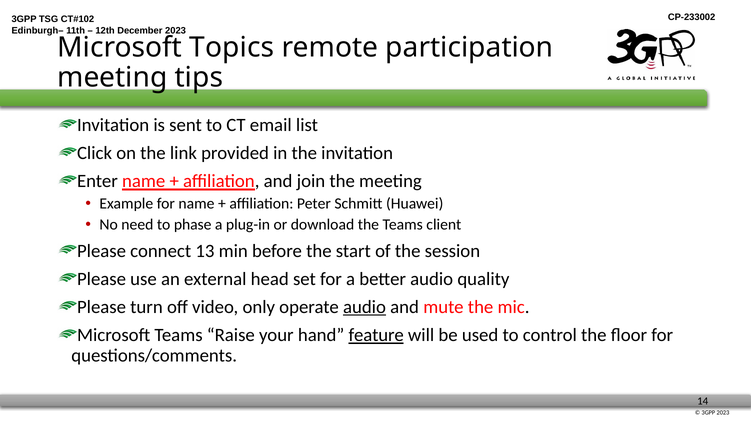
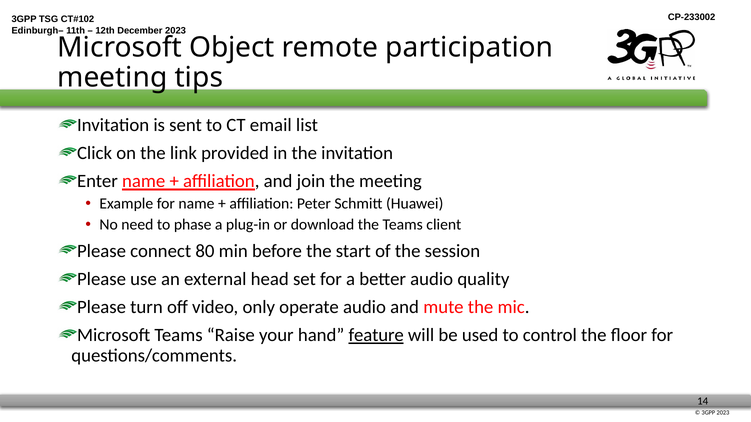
Topics: Topics -> Object (232, 47)
13: 13 -> 80 (205, 251)
audio underline: present -> none (364, 307)
